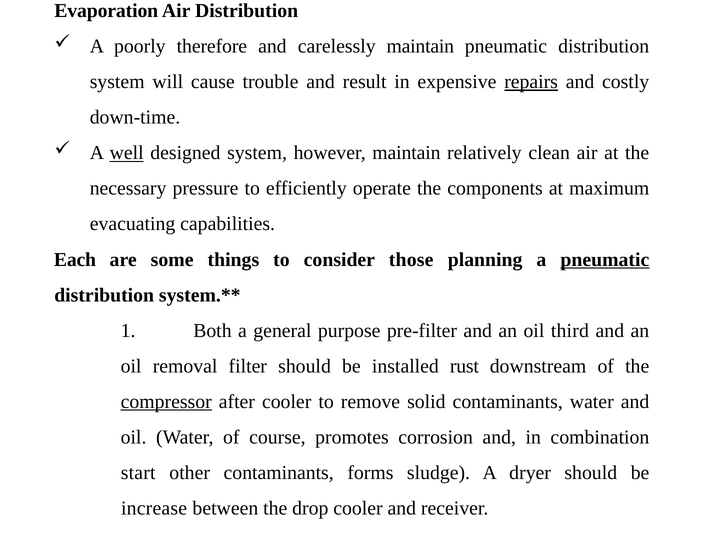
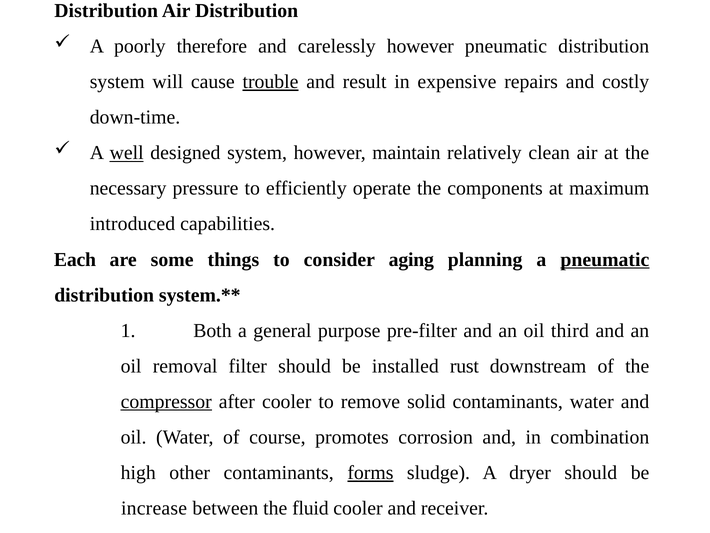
Evaporation: Evaporation -> Distribution (106, 11)
carelessly maintain: maintain -> however (420, 46)
trouble underline: none -> present (271, 82)
repairs underline: present -> none (531, 82)
evacuating: evacuating -> introduced (132, 224)
those: those -> aging (411, 259)
start: start -> high (138, 472)
forms underline: none -> present (370, 472)
drop: drop -> fluid (310, 508)
